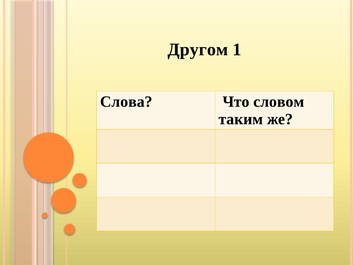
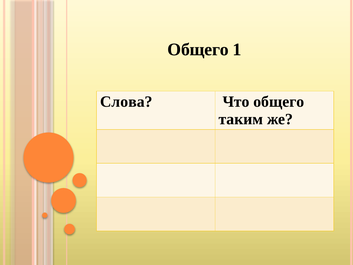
Другом: Другом -> Общего (198, 49)
Что словом: словом -> общего (279, 102)
